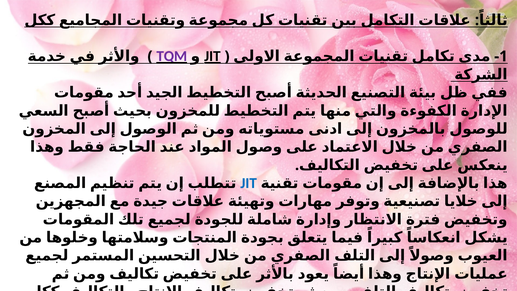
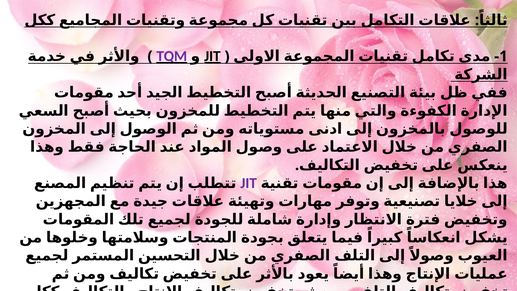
JIT colour: blue -> purple (249, 183)
